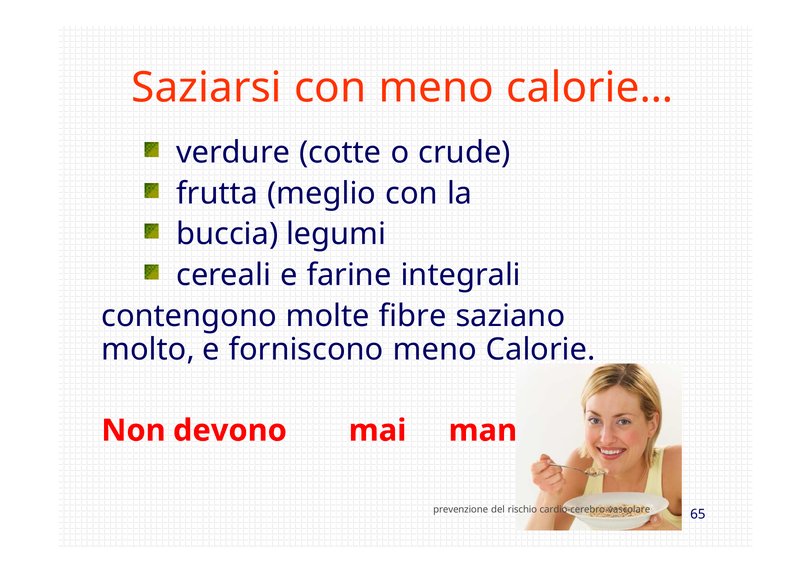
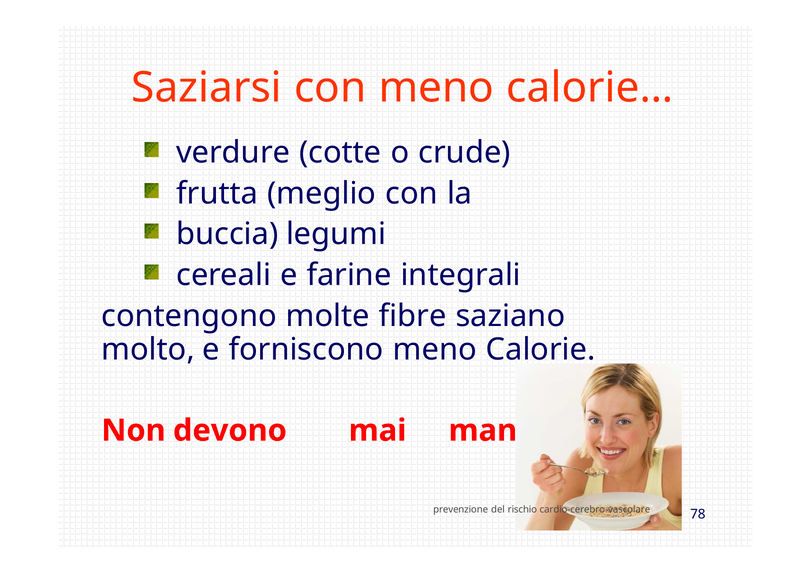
65: 65 -> 78 (698, 514)
